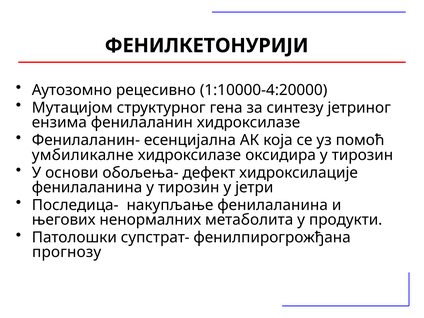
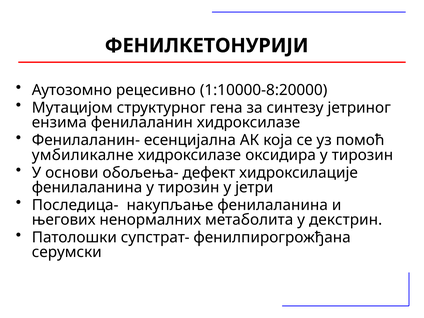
1:10000-4:20000: 1:10000-4:20000 -> 1:10000-8:20000 (264, 90)
продукти: продукти -> декстрин (346, 220)
прогнозу: прогнозу -> серумски (67, 252)
